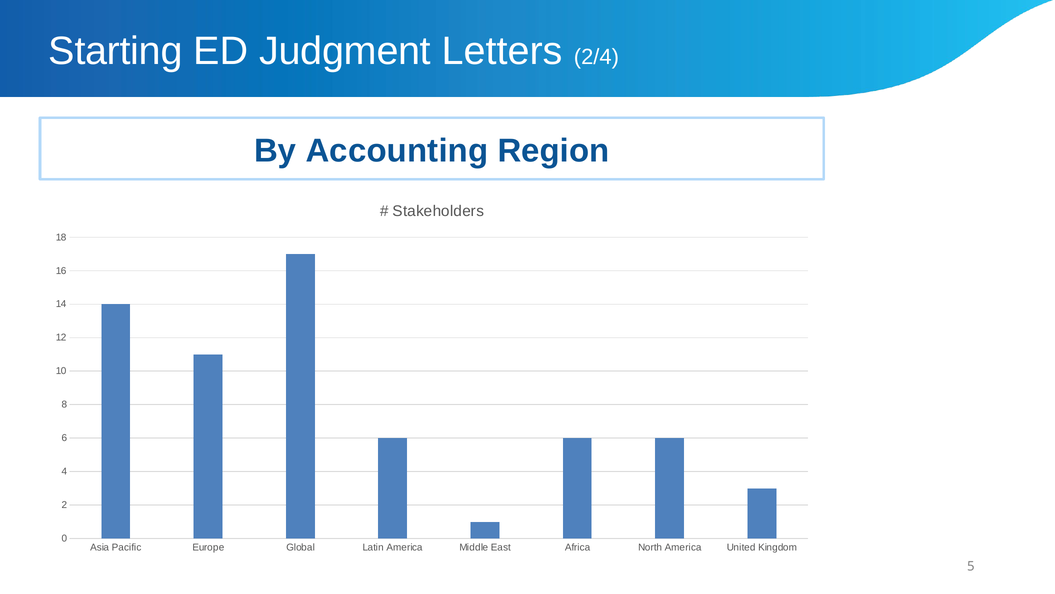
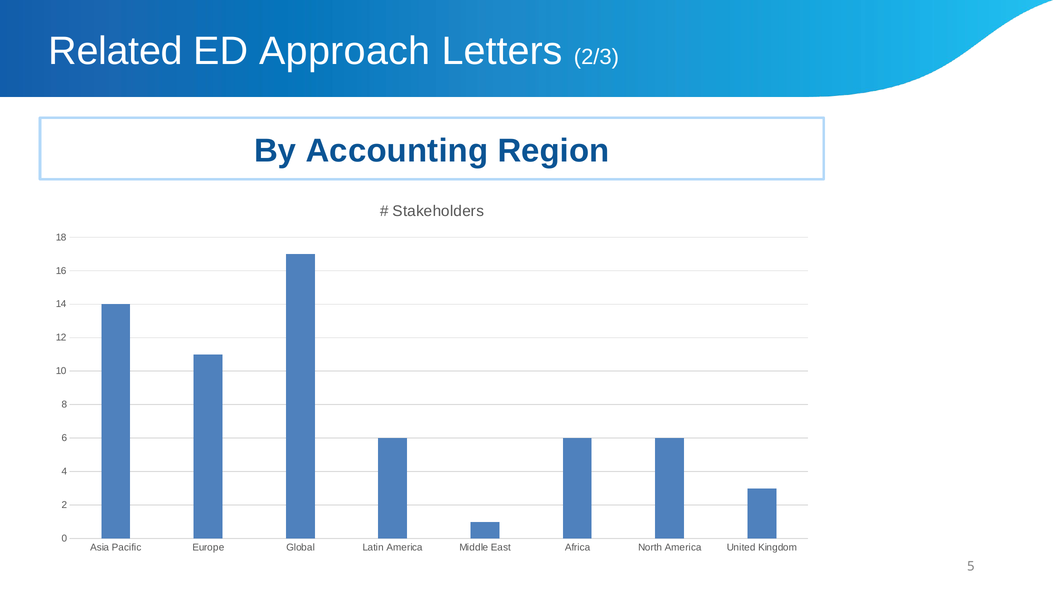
Starting: Starting -> Related (116, 51)
Judgment: Judgment -> Approach (345, 51)
2/4: 2/4 -> 2/3 (596, 57)
